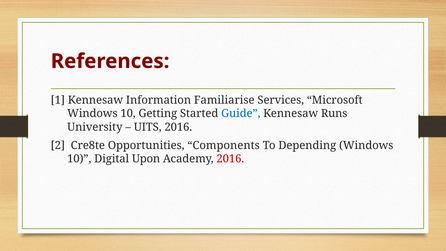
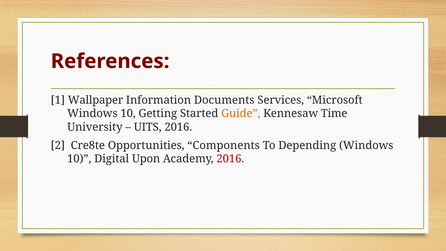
1 Kennesaw: Kennesaw -> Wallpaper (96, 100)
Familiarise: Familiarise -> Documents (224, 100)
Guide colour: blue -> orange (241, 114)
Runs: Runs -> Time (334, 114)
